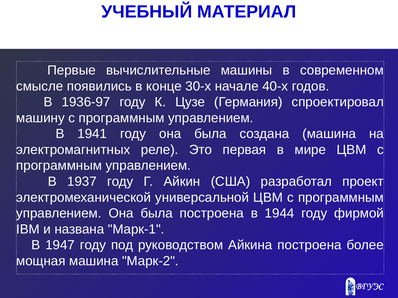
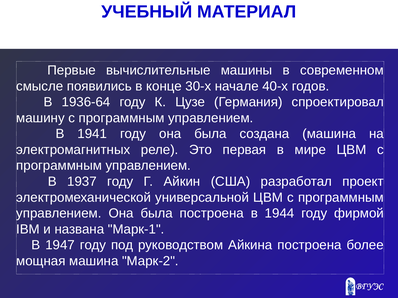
1936-97: 1936-97 -> 1936-64 (86, 102)
